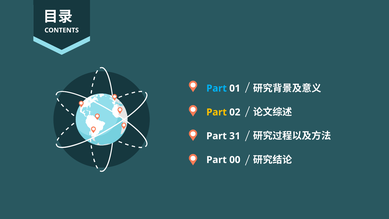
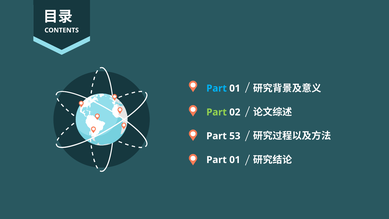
Part colour: yellow -> light green (217, 112)
31: 31 -> 53 (235, 136)
00: 00 -> 01 (235, 160)
